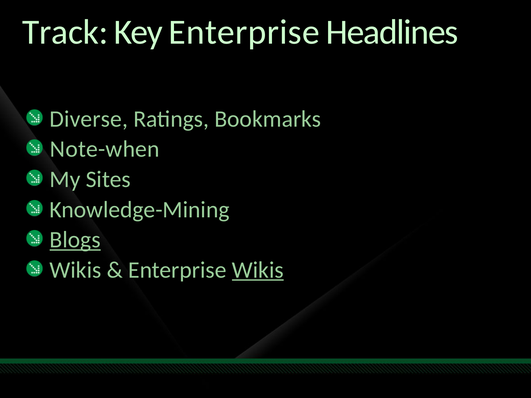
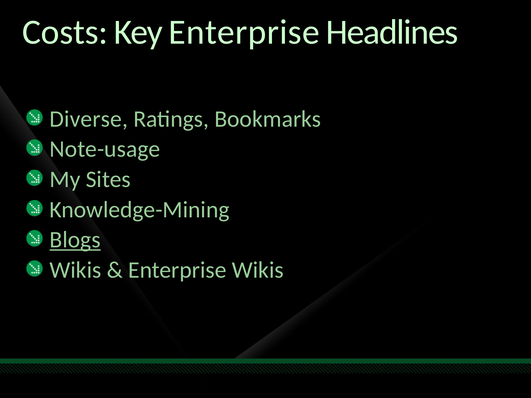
Track: Track -> Costs (65, 32)
Note-when: Note-when -> Note-usage (105, 149)
Wikis underline: present -> none (258, 270)
